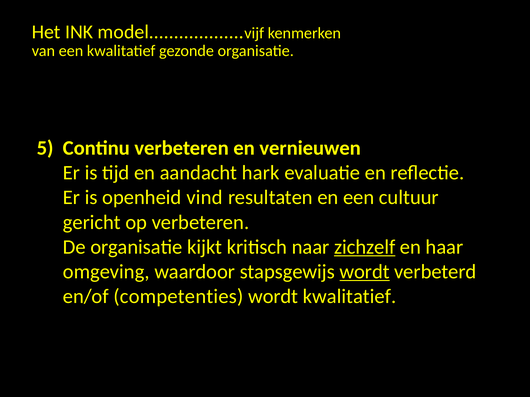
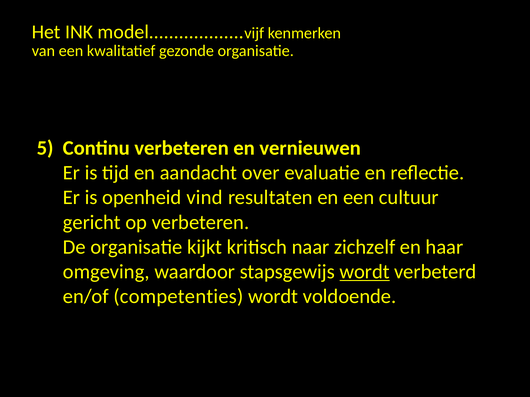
hark: hark -> over (261, 173)
zichzelf underline: present -> none (365, 247)
wordt kwalitatief: kwalitatief -> voldoende (350, 297)
